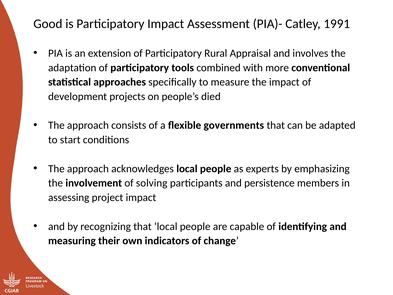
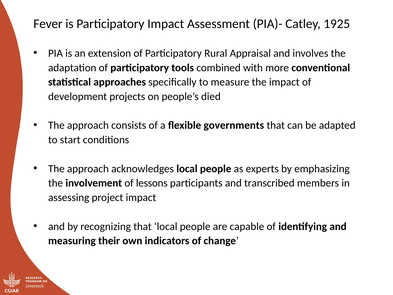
Good: Good -> Fever (48, 24)
1991: 1991 -> 1925 (337, 24)
solving: solving -> lessons (152, 183)
persistence: persistence -> transcribed (269, 183)
